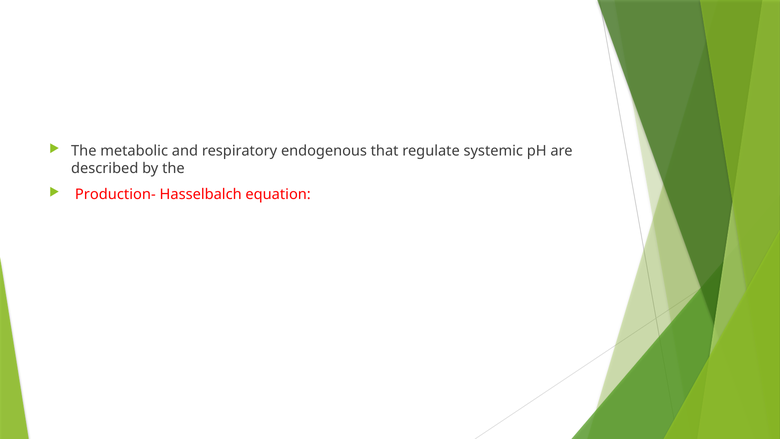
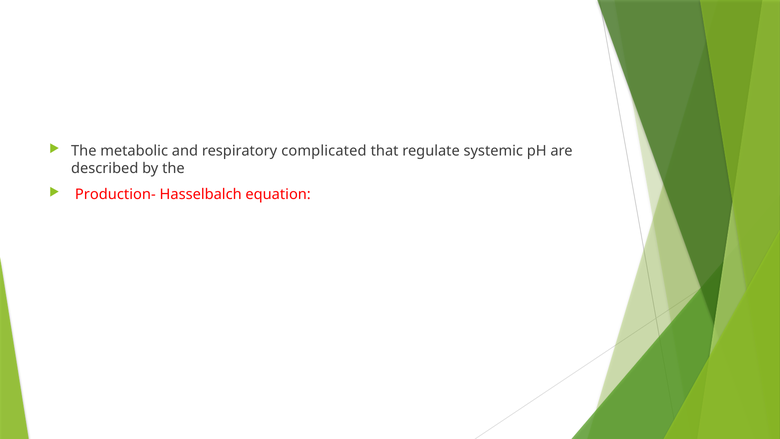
endogenous: endogenous -> complicated (324, 151)
